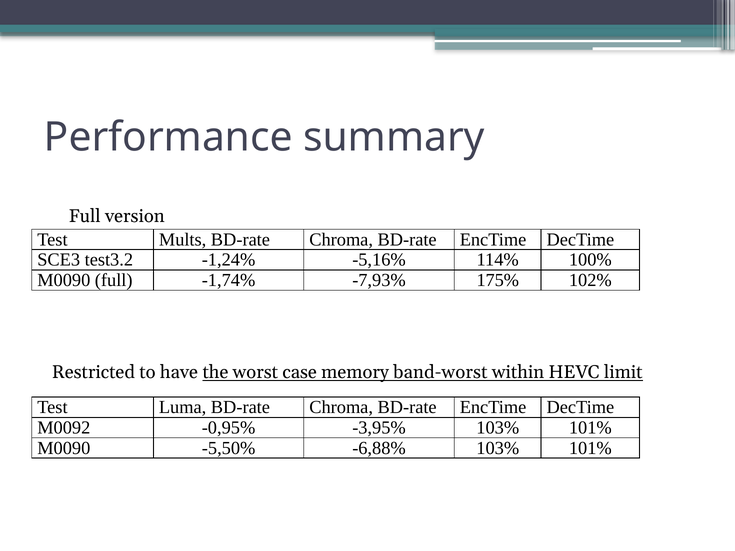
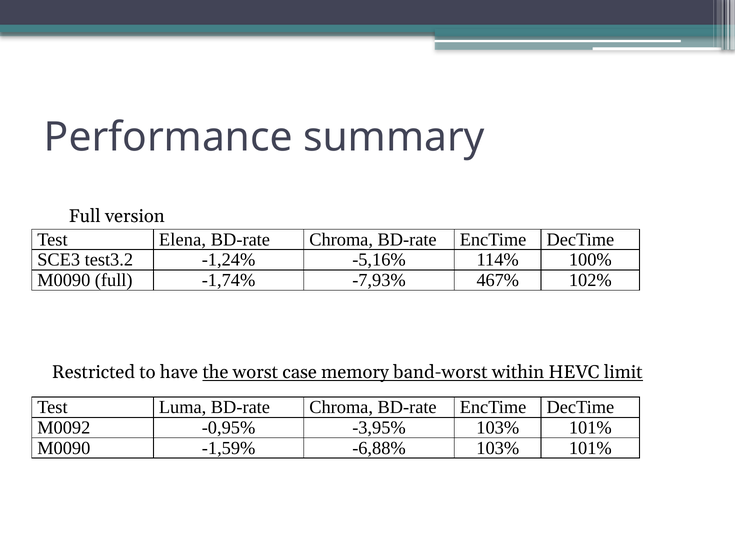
Mults: Mults -> Elena (183, 240)
175%: 175% -> 467% (498, 280)
-5,50%: -5,50% -> -1,59% (229, 448)
